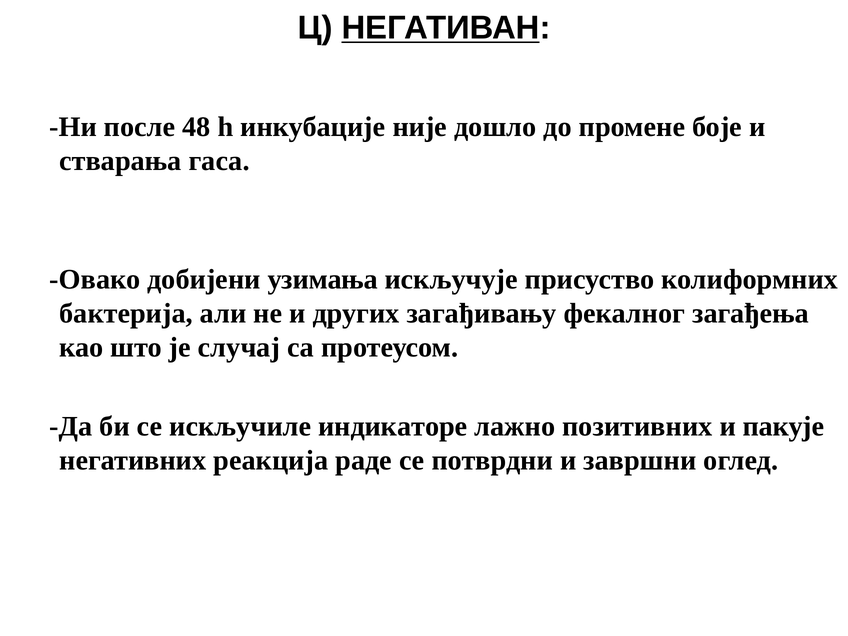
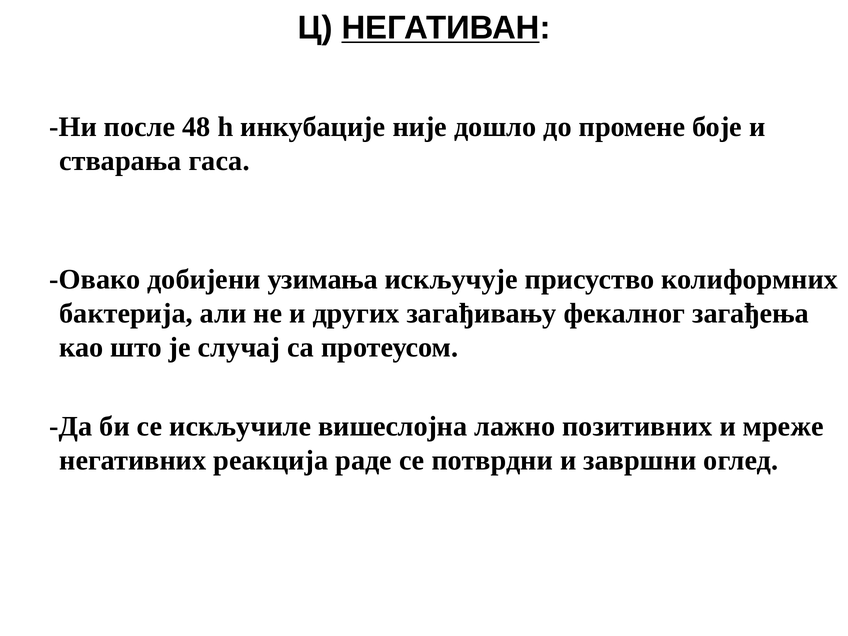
индикаторе: индикаторе -> вишеслојна (393, 427)
пакује: пакује -> мреже (783, 427)
